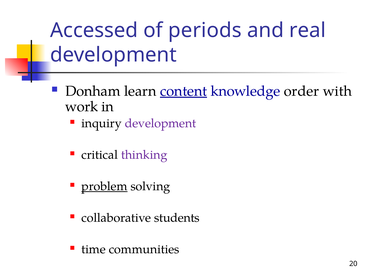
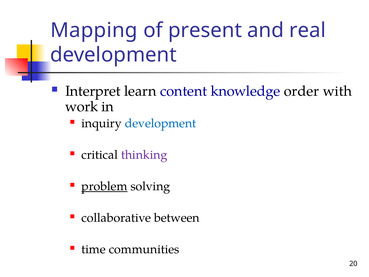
Accessed: Accessed -> Mapping (94, 30)
periods: periods -> present (205, 30)
Donham: Donham -> Interpret (93, 91)
content underline: present -> none (184, 91)
development colour: purple -> blue (160, 123)
students: students -> between (177, 218)
